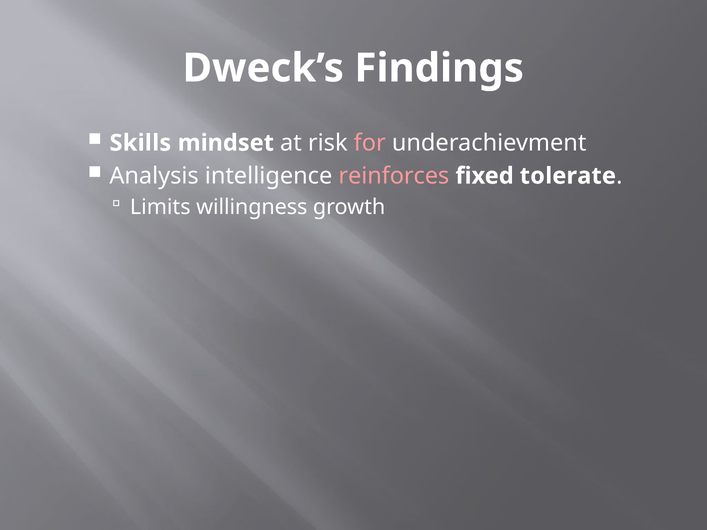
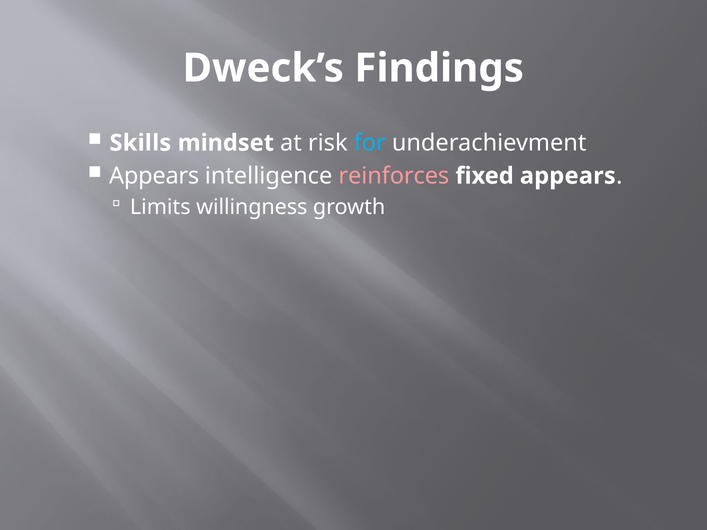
for colour: pink -> light blue (370, 143)
Analysis: Analysis -> Appears (154, 176)
fixed tolerate: tolerate -> appears (568, 176)
